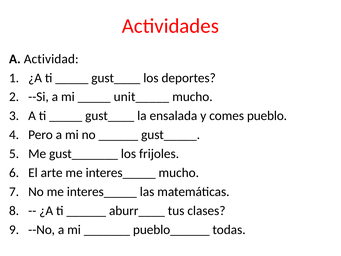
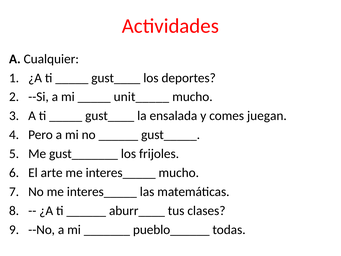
Actividad: Actividad -> Cualquier (51, 59)
pueblo: pueblo -> juegan (267, 116)
